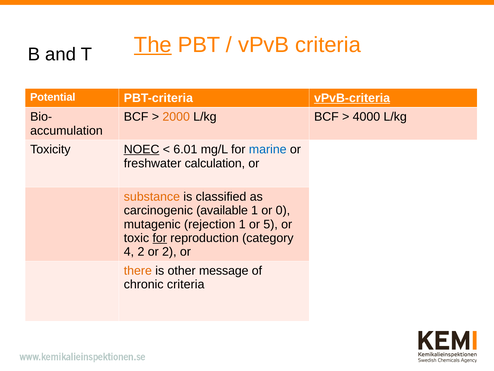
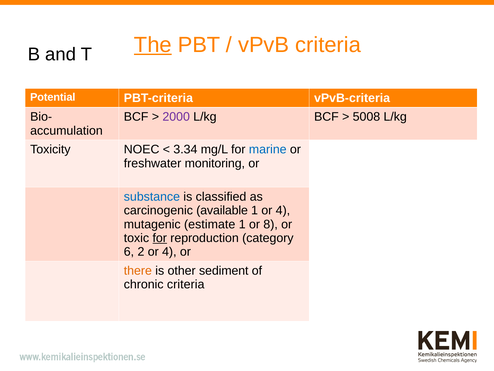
vPvB-criteria underline: present -> none (352, 98)
2000 colour: orange -> purple (176, 117)
4000: 4000 -> 5008 (366, 117)
NOEC underline: present -> none (142, 149)
6.01: 6.01 -> 3.34 (185, 149)
calculation: calculation -> monitoring (215, 163)
substance colour: orange -> blue (152, 196)
1 or 0: 0 -> 4 (283, 210)
rejection: rejection -> estimate (210, 224)
5: 5 -> 8 (271, 224)
4: 4 -> 6 (129, 252)
2 or 2: 2 -> 4 (169, 252)
message: message -> sediment (224, 270)
